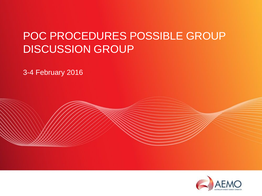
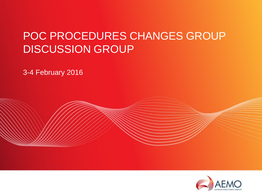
POSSIBLE: POSSIBLE -> CHANGES (156, 36)
